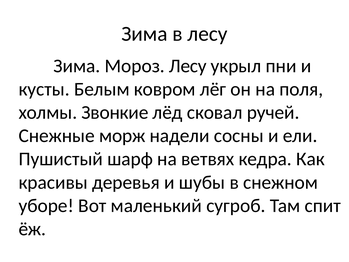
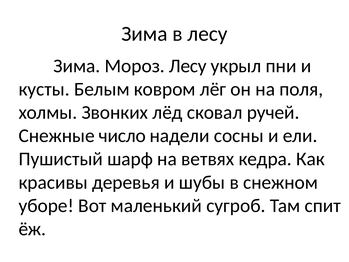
Звонкие: Звонкие -> Звонких (115, 112)
морж: морж -> число (122, 136)
